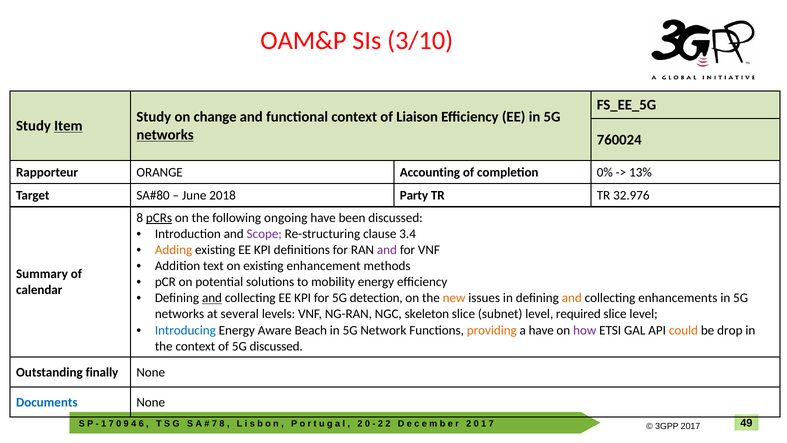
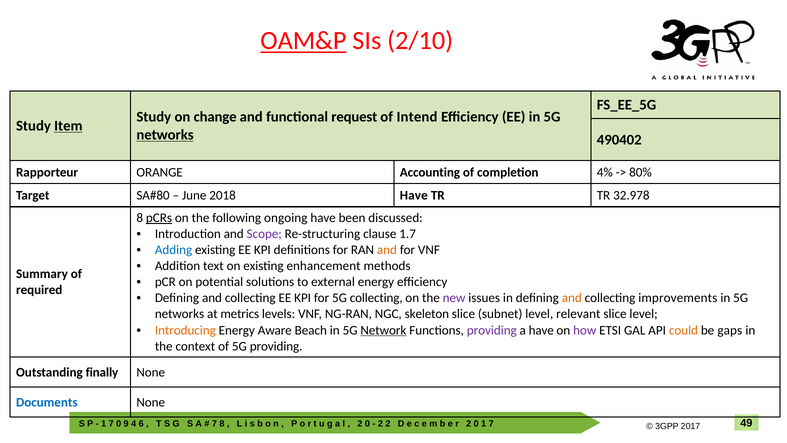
OAM&P underline: none -> present (303, 41)
3/10: 3/10 -> 2/10 (420, 41)
functional context: context -> request (354, 117)
Liaison: Liaison -> Intend (417, 117)
760024: 760024 -> 490402 (619, 140)
0%: 0% -> 4% (605, 172)
13%: 13% -> 80% (640, 172)
2018 Party: Party -> Have (414, 195)
32.976: 32.976 -> 32.978 (631, 195)
3.4: 3.4 -> 1.7 (408, 234)
Adding colour: orange -> blue (174, 250)
and colour: purple -> orange (387, 250)
mobility: mobility -> external (333, 282)
calendar: calendar -> required (39, 290)
and underline: present -> none (212, 298)
5G detection: detection -> collecting (376, 298)
new colour: orange -> purple (454, 298)
enhancements: enhancements -> improvements (678, 298)
several: several -> metrics (240, 314)
required: required -> relevant (578, 314)
Introducing colour: blue -> orange (185, 330)
Network underline: none -> present (383, 330)
providing colour: orange -> purple (492, 330)
drop: drop -> gaps (730, 330)
5G discussed: discussed -> providing (276, 346)
